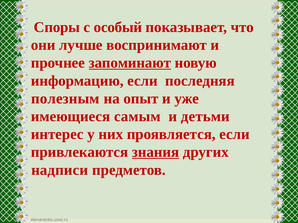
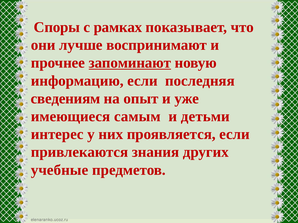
особый: особый -> рамках (118, 27)
полезным: полезным -> сведениям (66, 99)
знания underline: present -> none (156, 152)
надписи: надписи -> учебные (60, 170)
